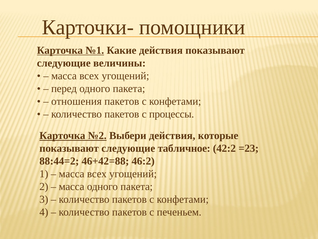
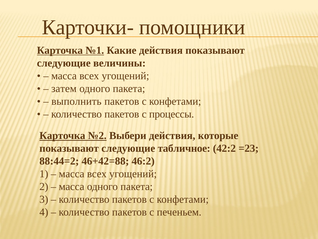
перед: перед -> затем (64, 88)
отношения: отношения -> выполнить (76, 101)
